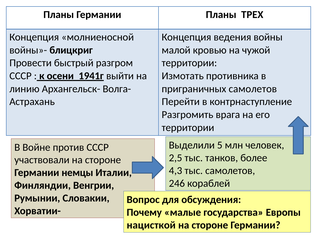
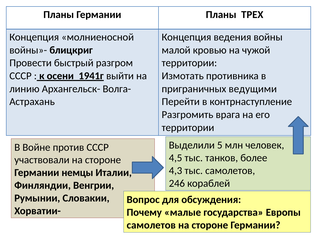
приграничных самолетов: самолетов -> ведущими (253, 89)
2,5: 2,5 -> 4,5 (176, 158)
нацисткой: нацисткой -> самолетов (151, 225)
